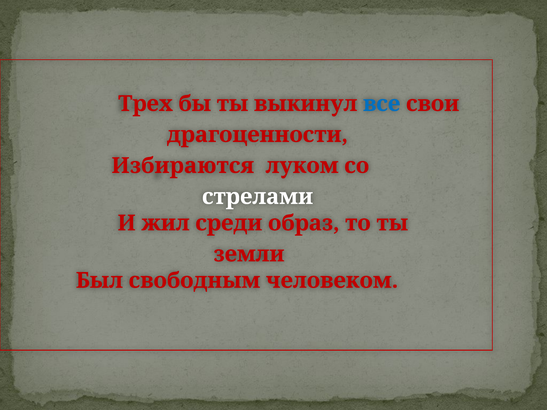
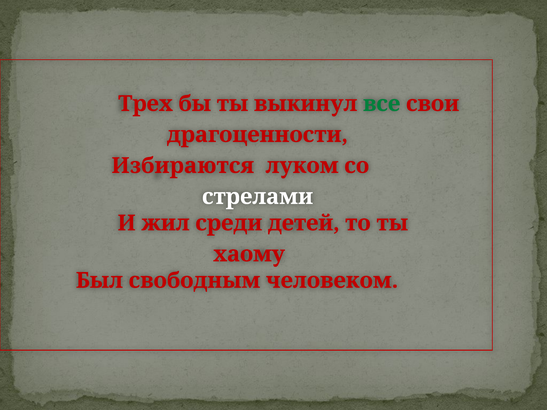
все colour: blue -> green (382, 104)
образ: образ -> детей (304, 223)
земли: земли -> хаому (249, 254)
